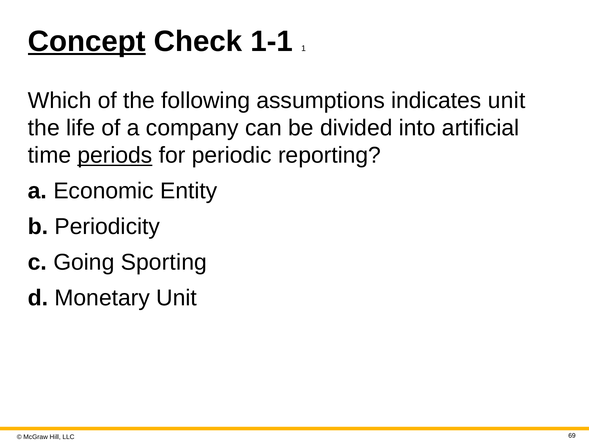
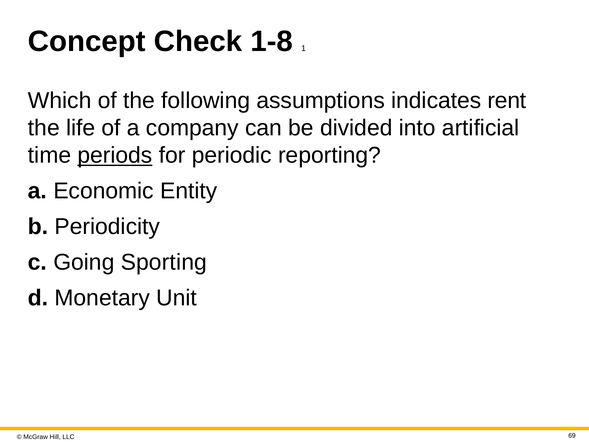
Concept underline: present -> none (87, 41)
1-1: 1-1 -> 1-8 (272, 41)
indicates unit: unit -> rent (507, 100)
